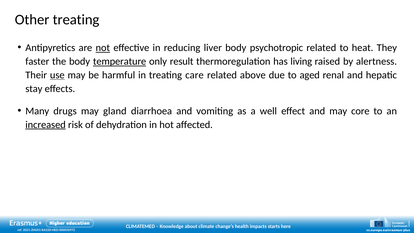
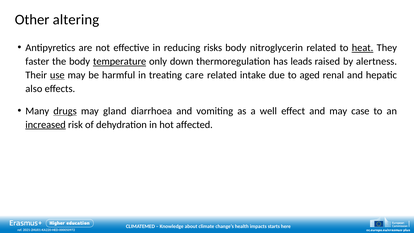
Other treating: treating -> altering (76, 20)
not underline: present -> none (103, 48)
liver: liver -> risks (213, 48)
psychotropic: psychotropic -> nitroglycerin (276, 48)
heat underline: none -> present (363, 48)
result: result -> down (182, 61)
living: living -> leads (301, 61)
above: above -> intake (253, 75)
stay: stay -> also (34, 89)
drugs underline: none -> present (65, 111)
core: core -> case (360, 111)
